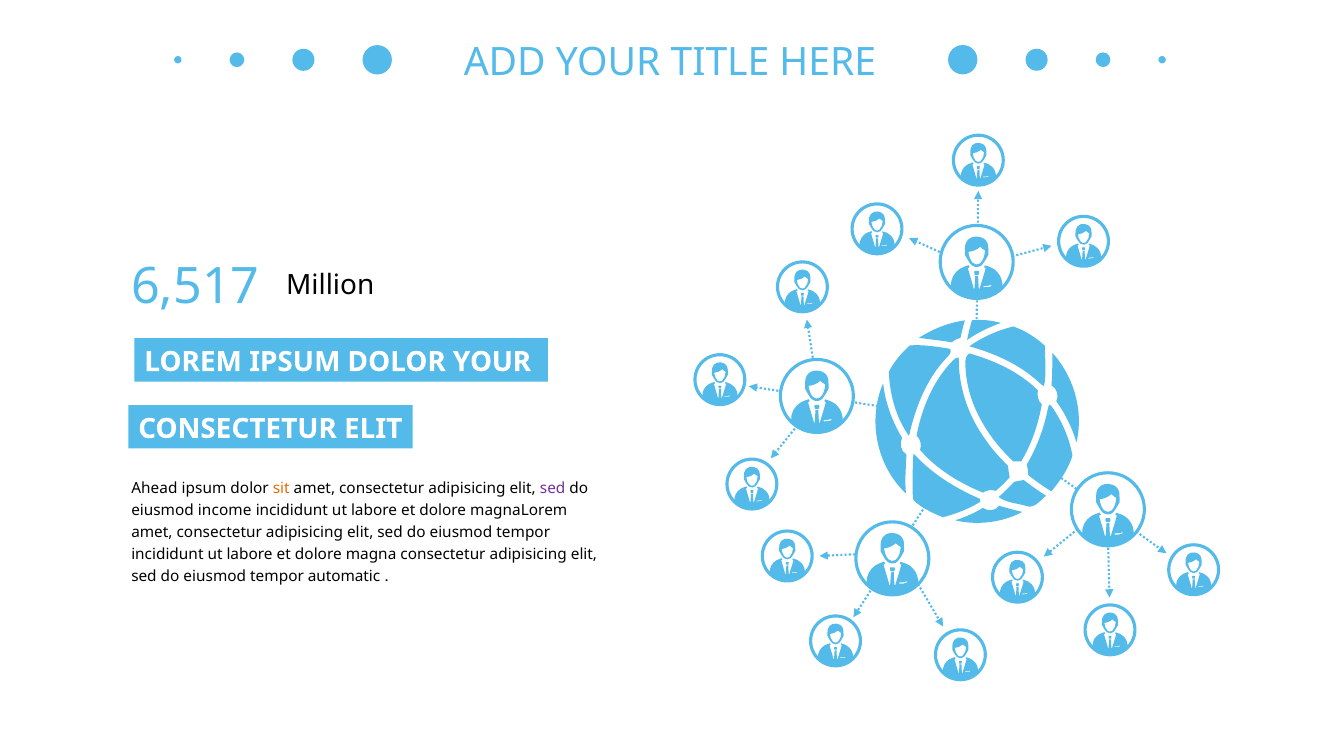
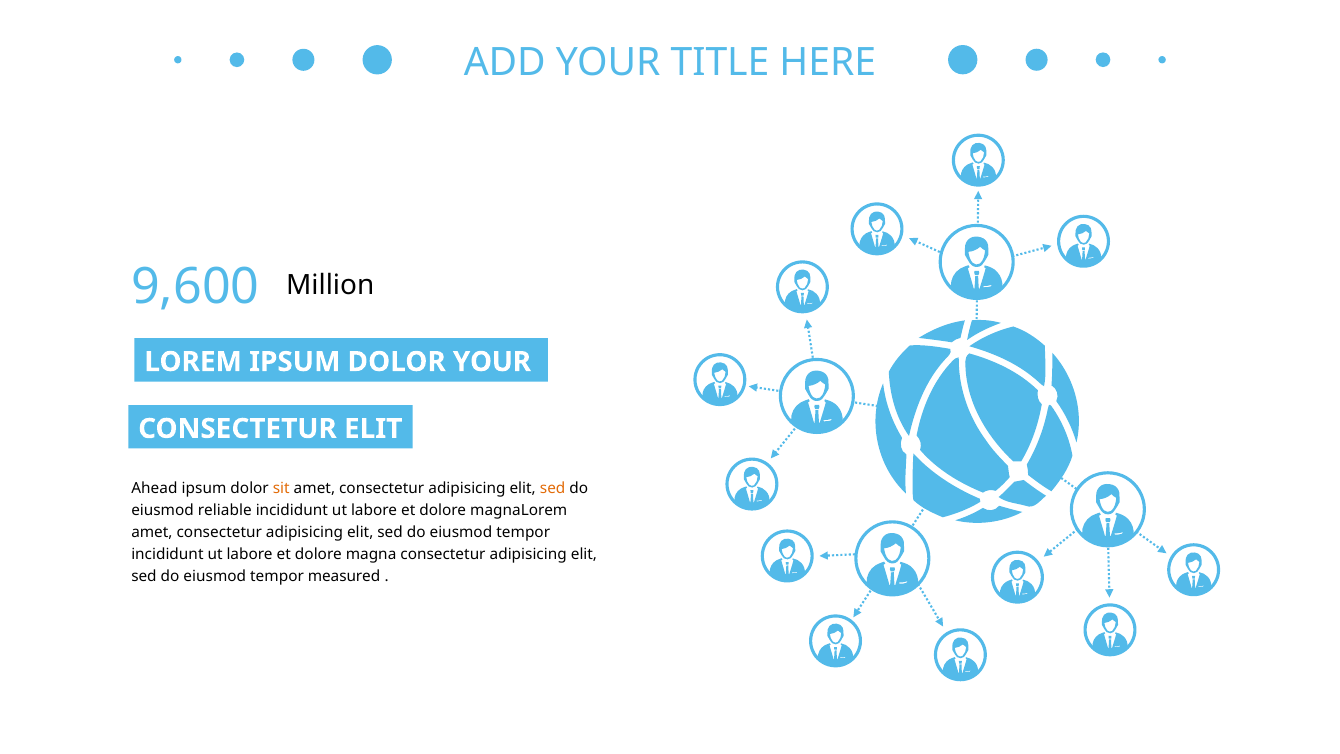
6,517: 6,517 -> 9,600 (195, 287)
sed colour: purple -> orange (553, 488)
income: income -> reliable (225, 510)
automatic: automatic -> measured (344, 577)
